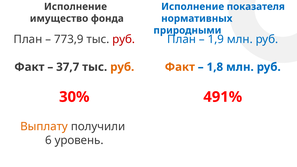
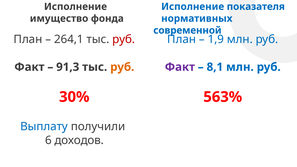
природными: природными -> современной (187, 30)
773,9: 773,9 -> 264,1 (69, 39)
37,7: 37,7 -> 91,3 (68, 67)
Факт colour: orange -> purple (180, 67)
1,8: 1,8 -> 8,1 (215, 67)
491%: 491% -> 563% (223, 97)
Выплату colour: orange -> blue (44, 126)
уровень: уровень -> доходов (79, 140)
